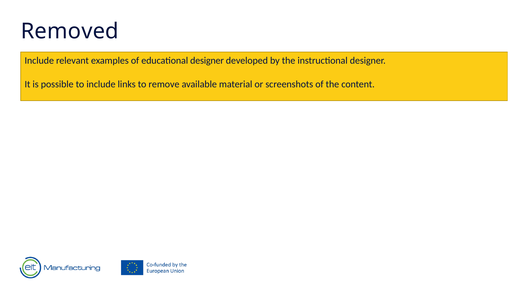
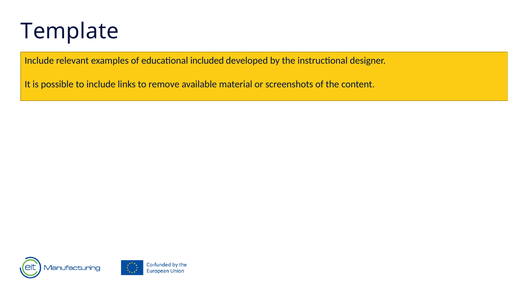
Removed: Removed -> Template (70, 31)
educational designer: designer -> included (207, 61)
